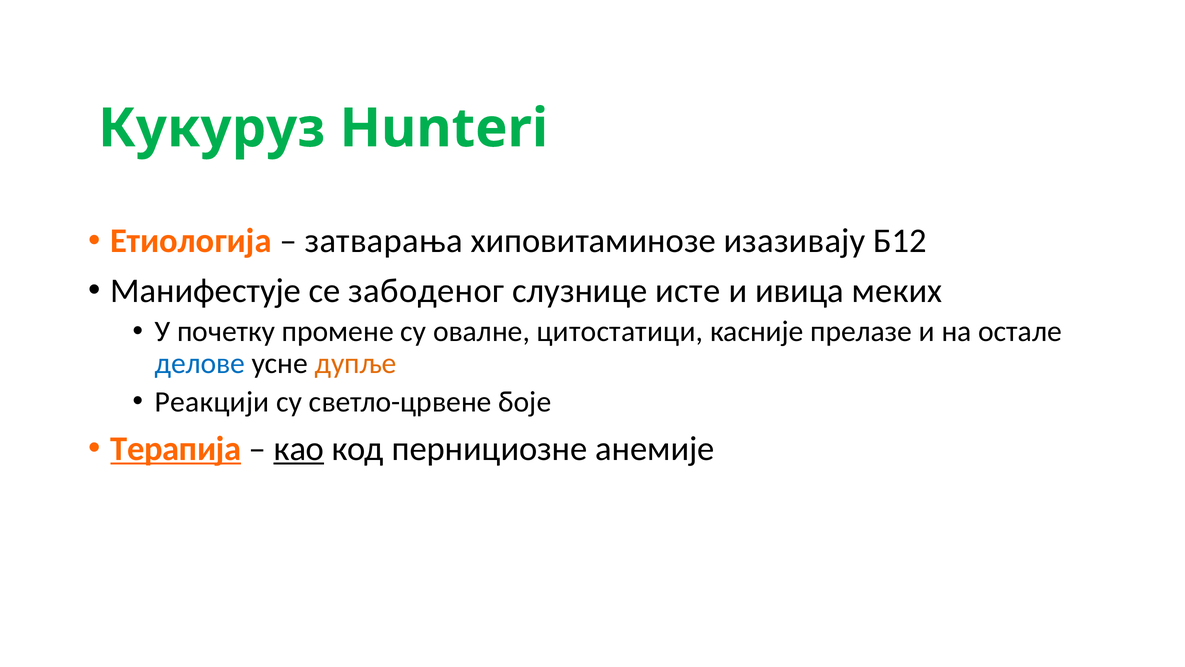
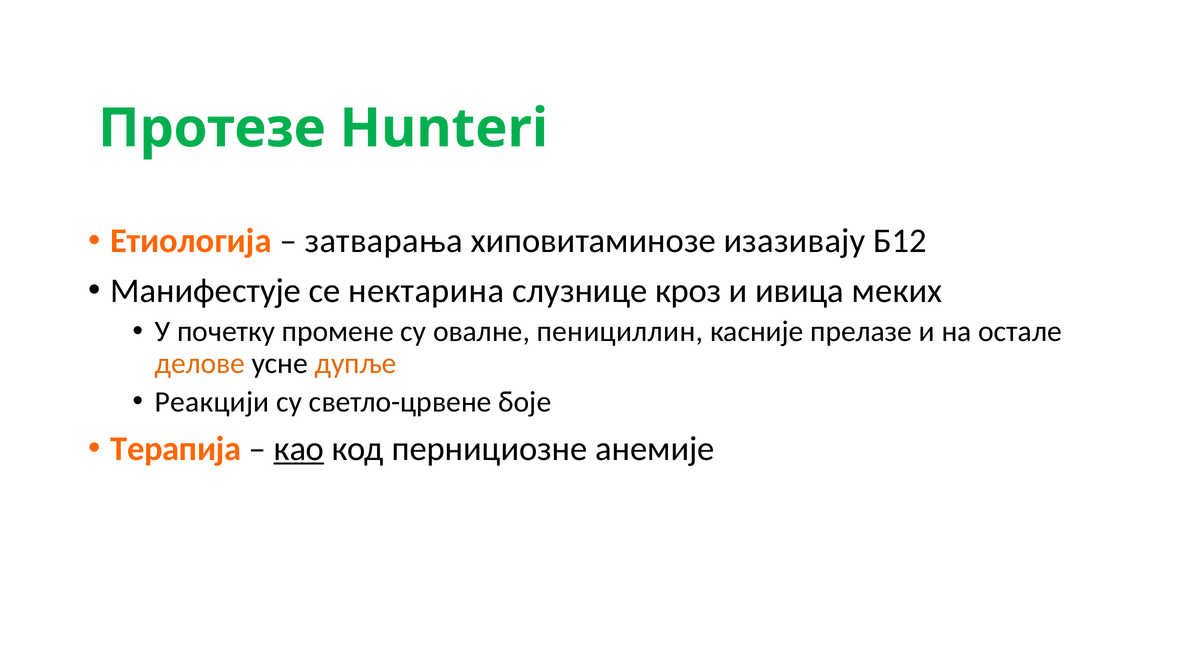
Кукуруз: Кукуруз -> Протезе (212, 128)
забоденог: забоденог -> нектарина (426, 291)
исте: исте -> кроз (688, 291)
цитостатици: цитостатици -> пенициллин (620, 331)
делове colour: blue -> orange (200, 363)
Терапија underline: present -> none (176, 449)
